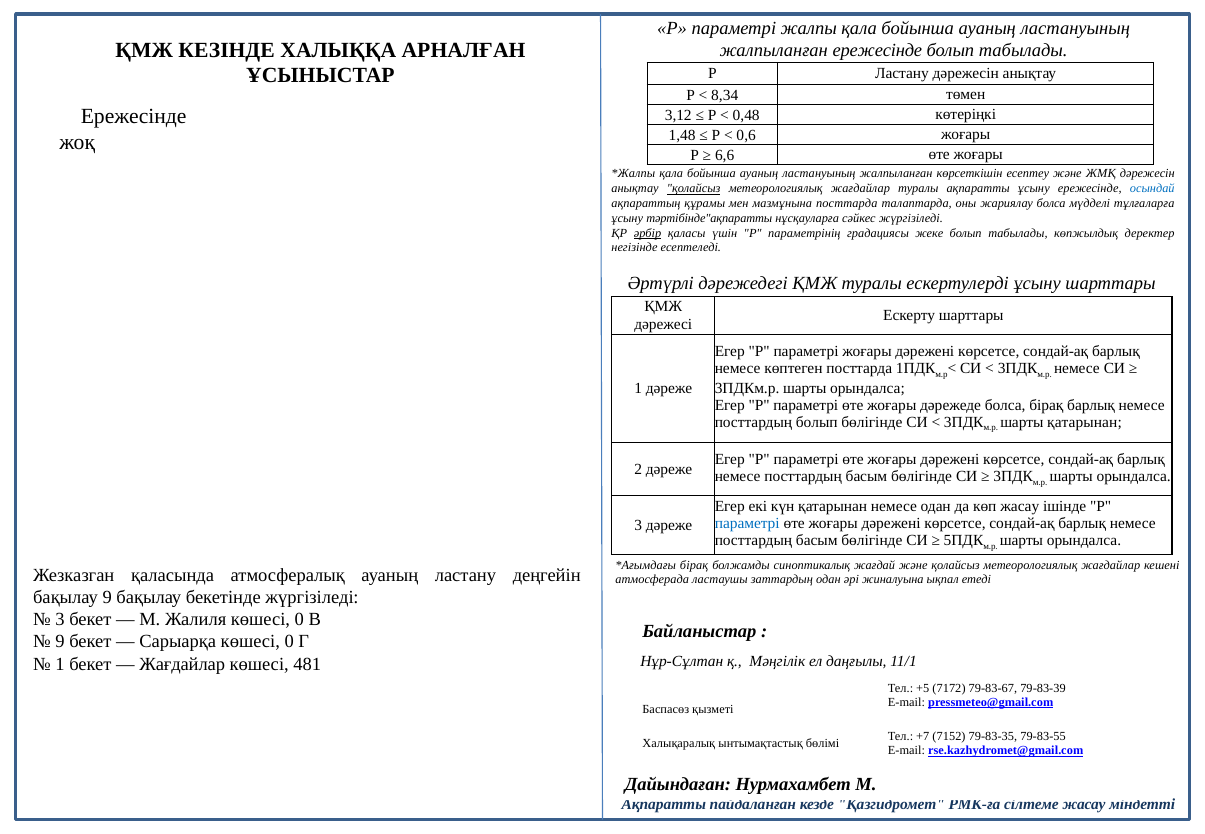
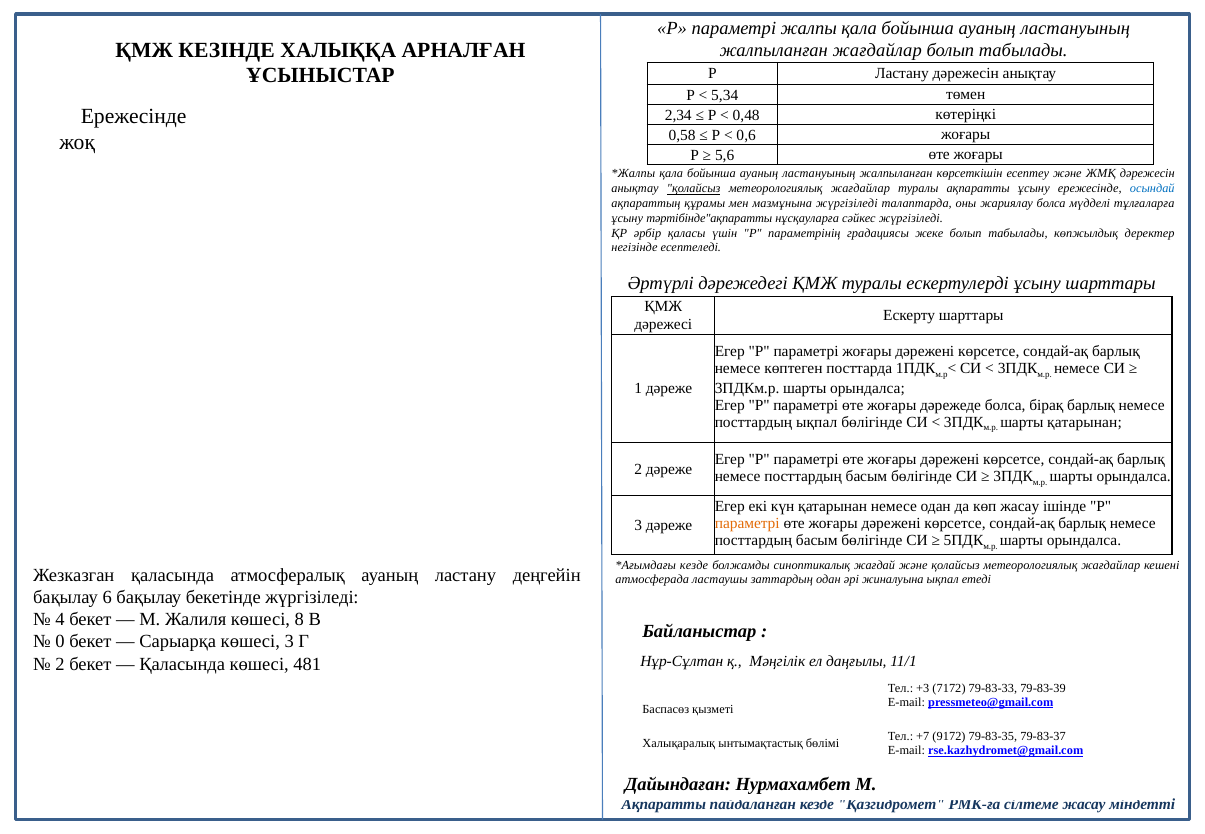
жалпыланған ережесінде: ережесінде -> жағдайлар (877, 51)
8,34: 8,34 -> 5,34 (725, 95)
3,12: 3,12 -> 2,34 (678, 115)
1,48: 1,48 -> 0,58 (682, 135)
6,6: 6,6 -> 5,6 (725, 155)
мазмұнына посттарда: посттарда -> жүргізіледі (847, 203)
әрбір underline: present -> none (648, 233)
посттардың болып: болып -> ықпал (817, 422)
параметрі colour: blue -> orange (747, 524)
бірақ: бірақ -> кезде (694, 565)
бақылау 9: 9 -> 6 (107, 597)
3: 3 -> 4 (60, 620)
Жалиля көшесі 0: 0 -> 8 (299, 620)
9: 9 -> 0 (60, 642)
Сарыарқа көшесі 0: 0 -> 3 (289, 642)
1: 1 -> 2 (60, 664)
Жағдайлар: Жағдайлар -> Қаласында (182, 664)
+5: +5 -> +3 (923, 689)
79-83-67: 79-83-67 -> 79-83-33 (993, 689)
7152: 7152 -> 9172 (949, 737)
79-83-55: 79-83-55 -> 79-83-37 (1043, 737)
